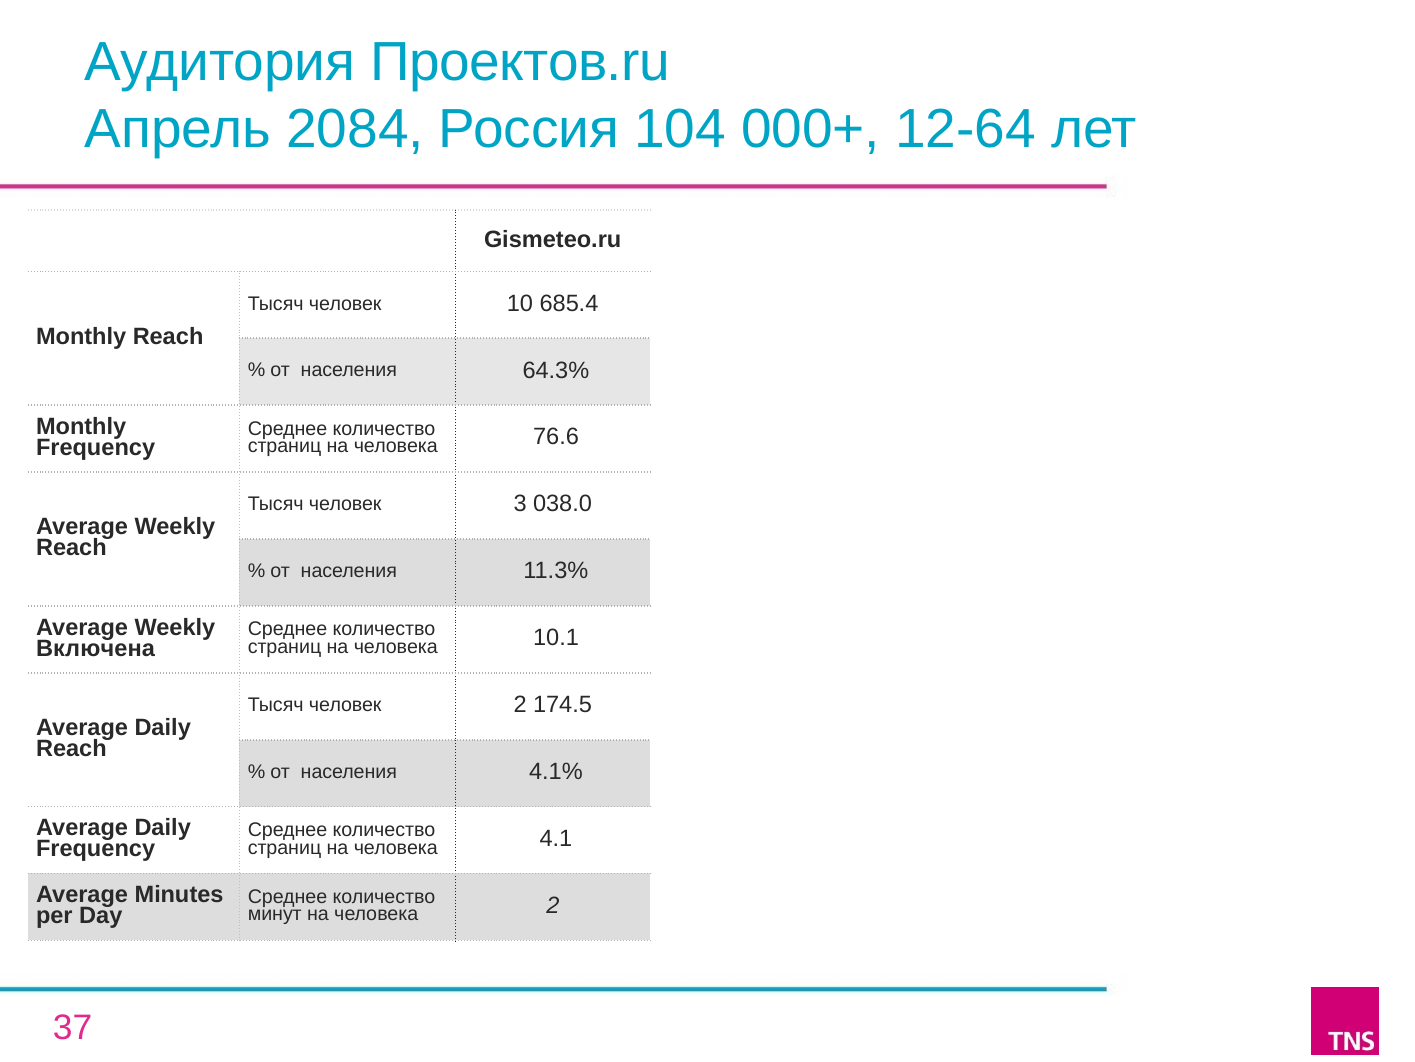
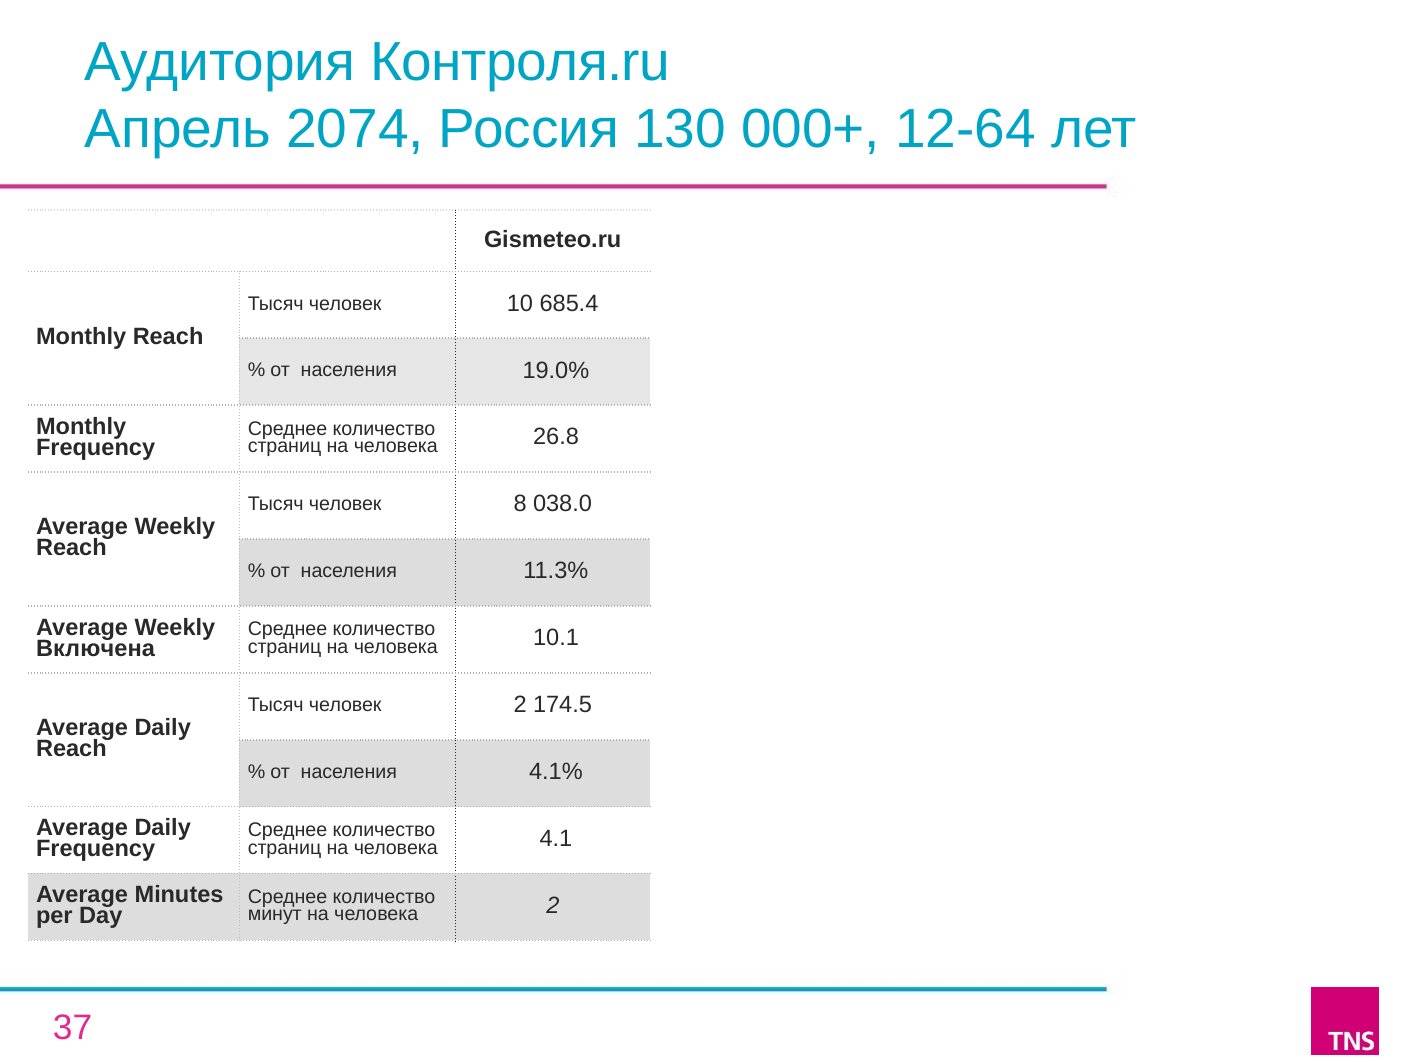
Проектов.ru: Проектов.ru -> Контроля.ru (520, 63)
2084: 2084 -> 2074 (355, 129)
104: 104 -> 130 (680, 129)
64.3%: 64.3% -> 19.0% (556, 370)
76.6: 76.6 -> 26.8 (556, 437)
3: 3 -> 8 (520, 504)
